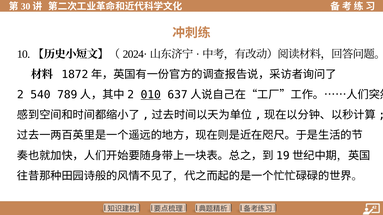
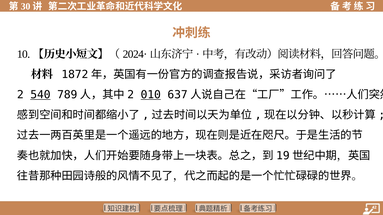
540 underline: none -> present (40, 95)
